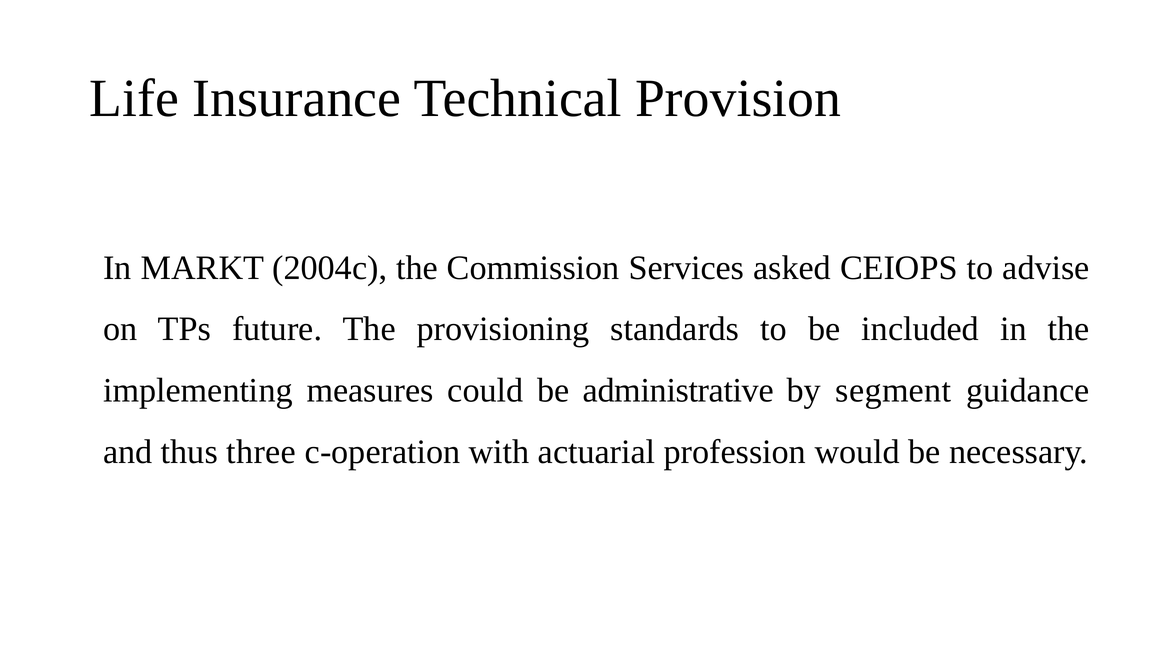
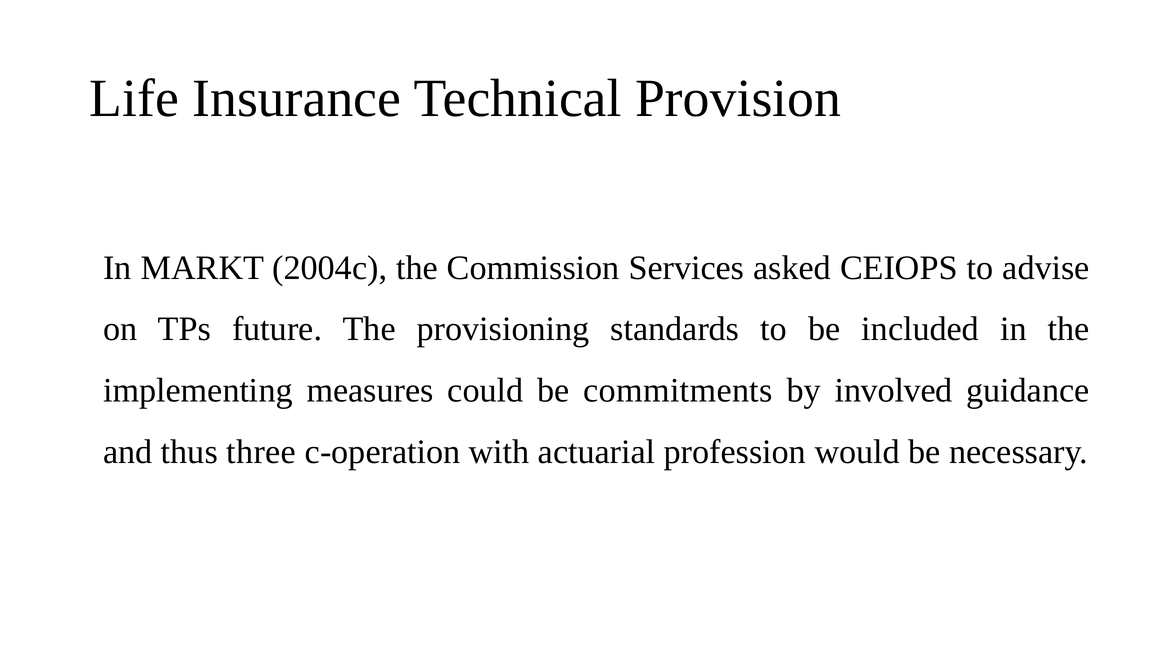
administrative: administrative -> commitments (678, 391)
segment: segment -> involved (894, 391)
